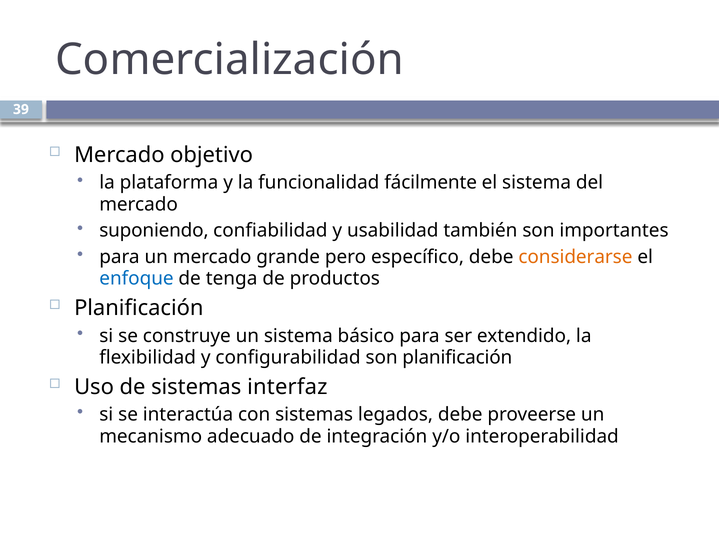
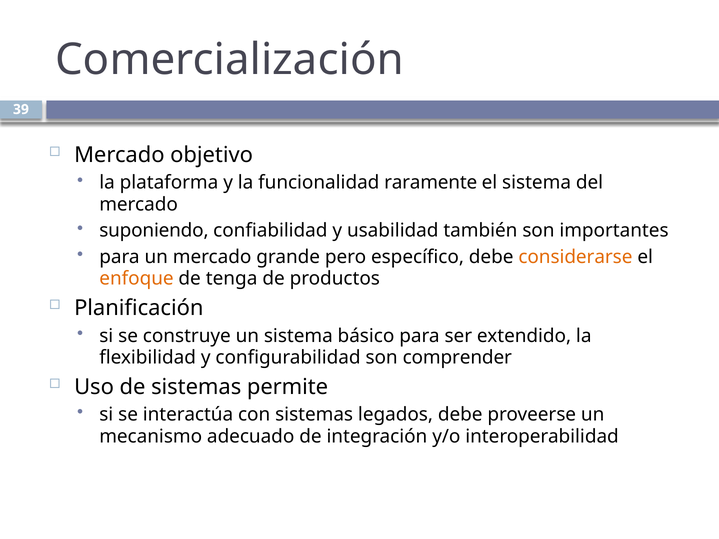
fácilmente: fácilmente -> raramente (431, 183)
enfoque colour: blue -> orange (137, 279)
son planificación: planificación -> comprender (457, 358)
interfaz: interfaz -> permite (288, 387)
